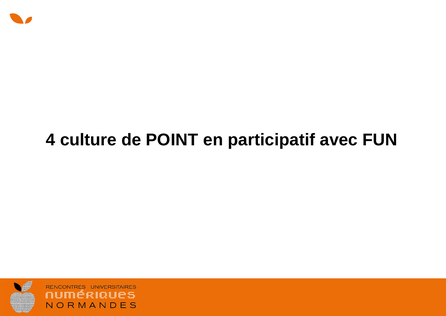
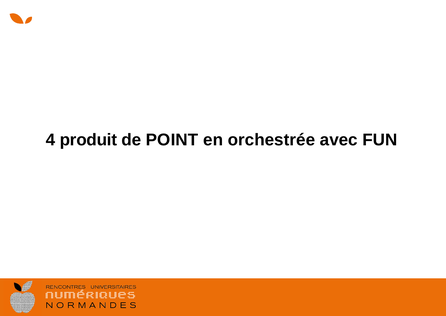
culture: culture -> produit (88, 140)
participatif: participatif -> orchestrée (271, 140)
